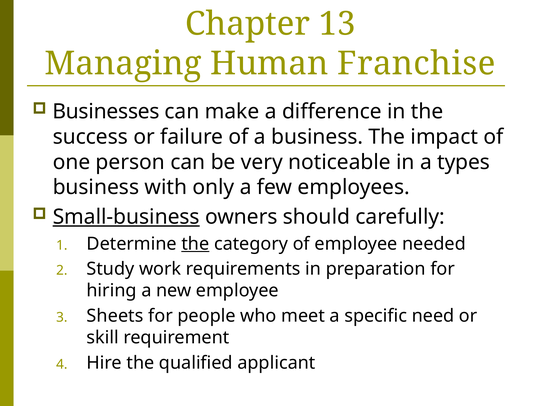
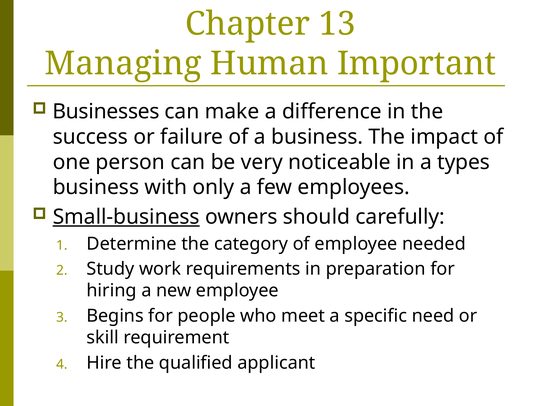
Franchise: Franchise -> Important (417, 64)
the underline: present -> none (195, 244)
Sheets: Sheets -> Begins (115, 316)
